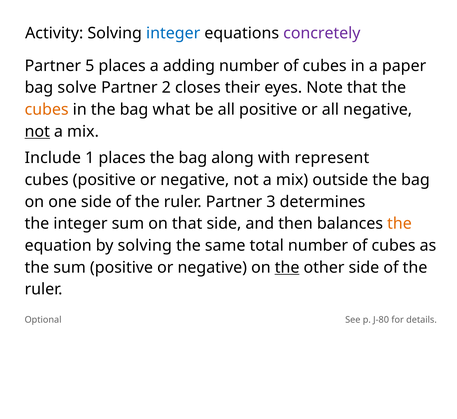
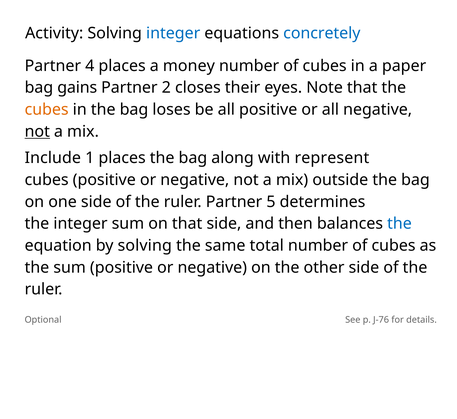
concretely colour: purple -> blue (322, 33)
5: 5 -> 4 (90, 66)
adding: adding -> money (189, 66)
solve: solve -> gains (77, 88)
what: what -> loses (171, 109)
3: 3 -> 5 (271, 202)
the colour: orange -> blue (399, 223)
the underline: present -> none (287, 267)
J-80: J-80 -> J-76 (381, 319)
